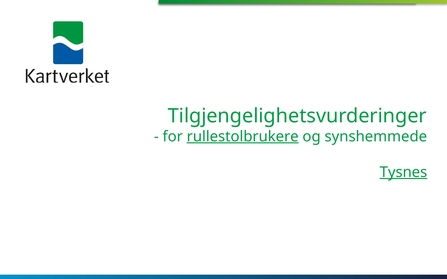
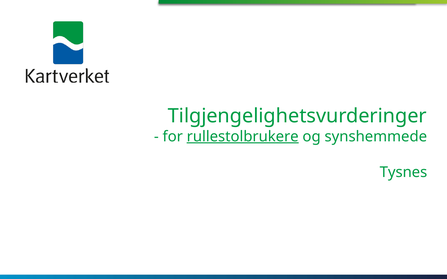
Tysnes underline: present -> none (403, 172)
